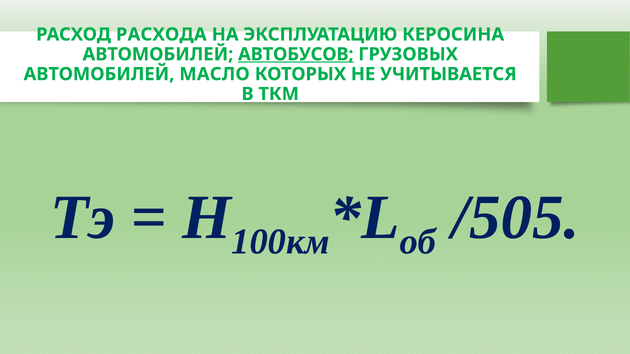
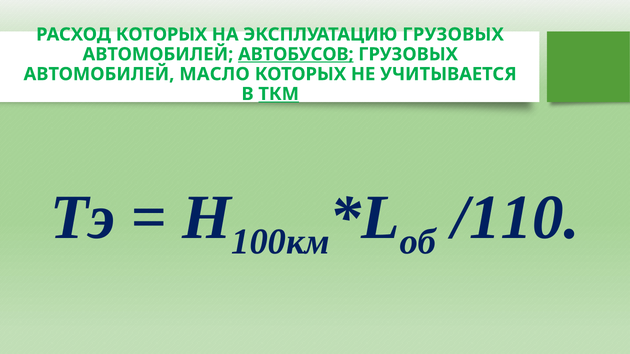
РАСХОД РАСХОДА: РАСХОДА -> КОТОРЫХ (161, 34)
ЭКСПЛУАТАЦИЮ КЕРОСИНА: КЕРОСИНА -> ГРУЗОВЫХ (453, 34)
ТКМ underline: none -> present (279, 94)
/505: /505 -> /110 (516, 218)
